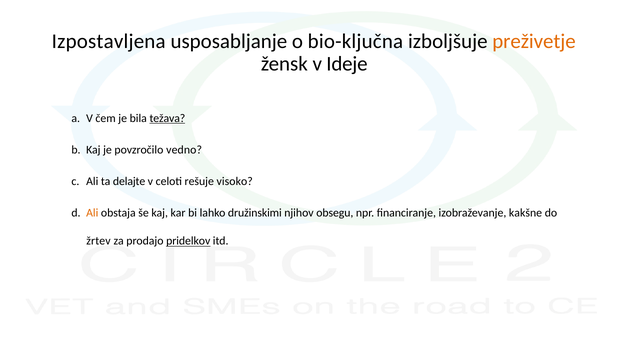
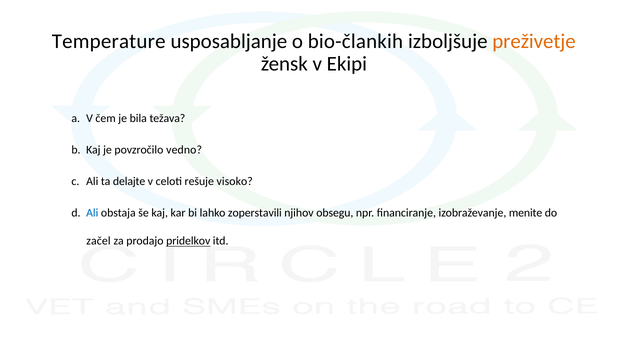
Izpostavljena: Izpostavljena -> Temperature (109, 41)
bio-ključna: bio-ključna -> bio-člankih (355, 41)
Ideje: Ideje -> Ekipi (347, 64)
težava underline: present -> none (167, 118)
Ali colour: orange -> blue (92, 213)
družinskimi: družinskimi -> zoperstavili (255, 213)
kakšne: kakšne -> menite (526, 213)
žrtev: žrtev -> začel (98, 241)
